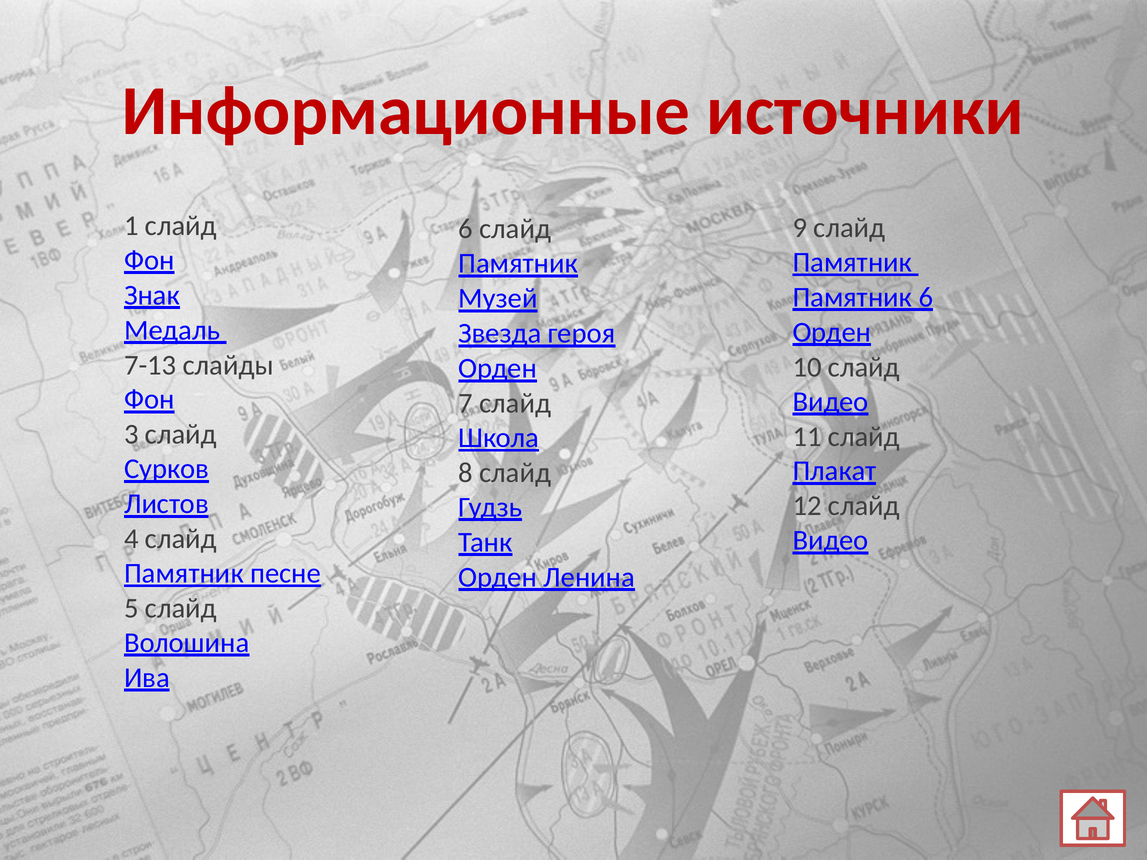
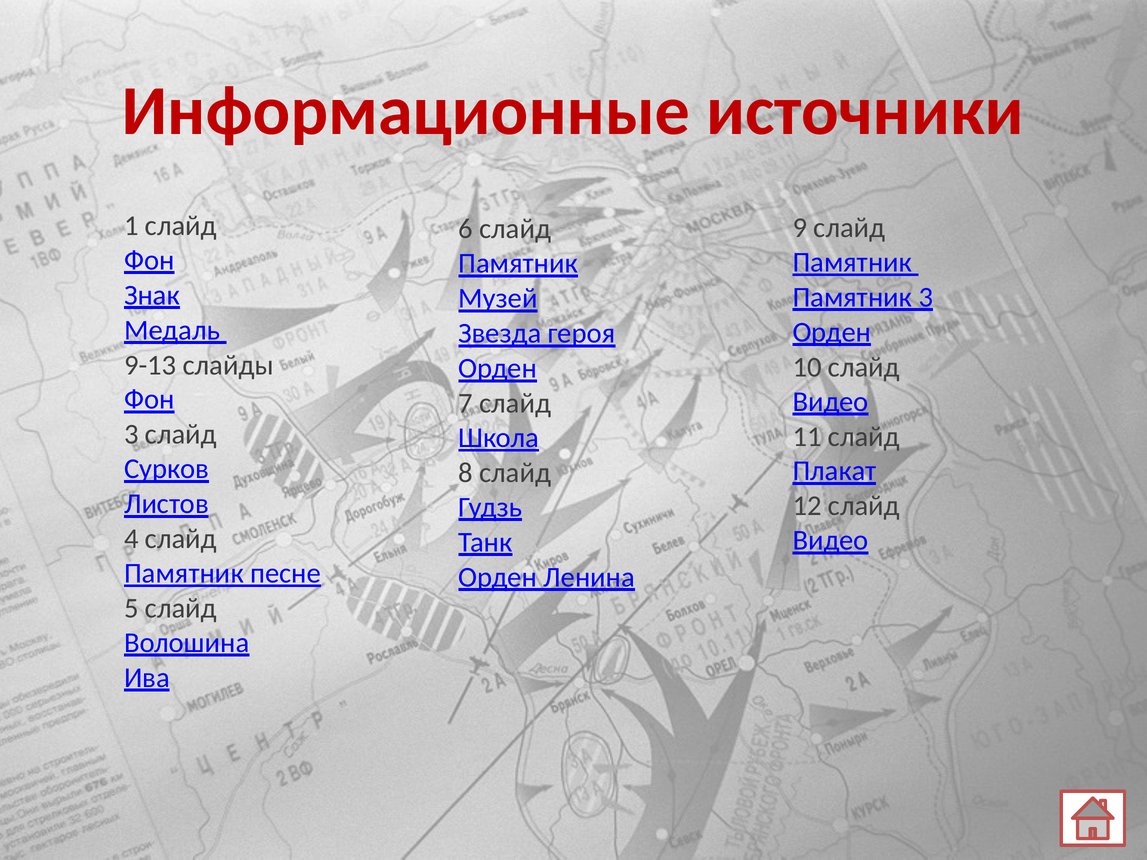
Памятник 6: 6 -> 3 (926, 297)
7-13: 7-13 -> 9-13 (150, 365)
